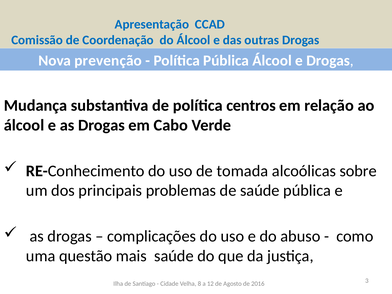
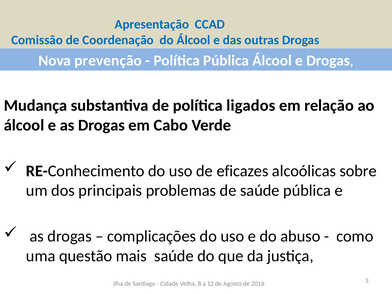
centros: centros -> ligados (251, 106)
tomada: tomada -> eficazes (242, 171)
